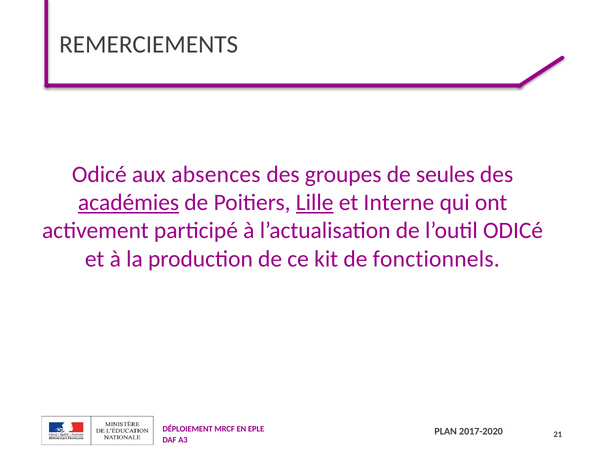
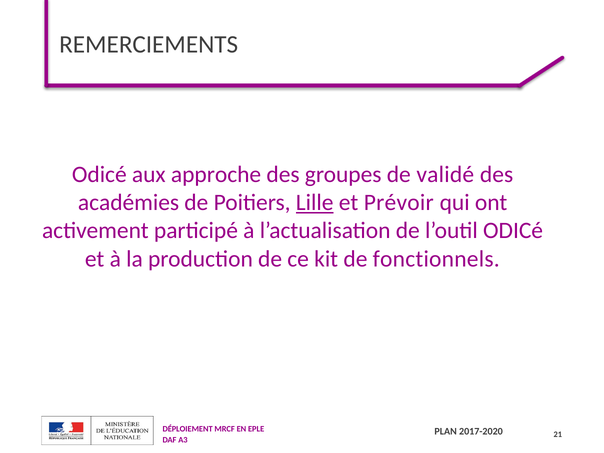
absences: absences -> approche (216, 174)
seules: seules -> validé (445, 174)
académies underline: present -> none (129, 203)
Interne: Interne -> Prévoir (399, 203)
